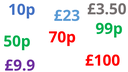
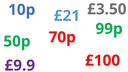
£23: £23 -> £21 (67, 16)
